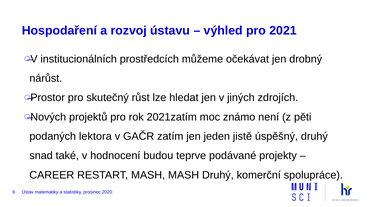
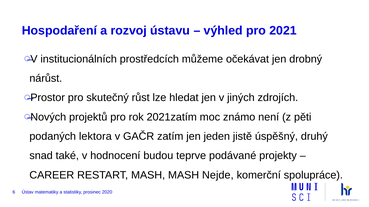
MASH Druhý: Druhý -> Nejde (218, 175)
